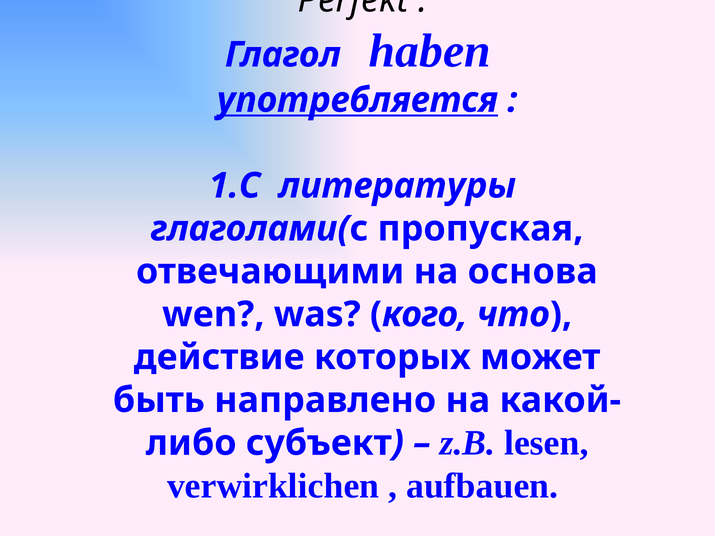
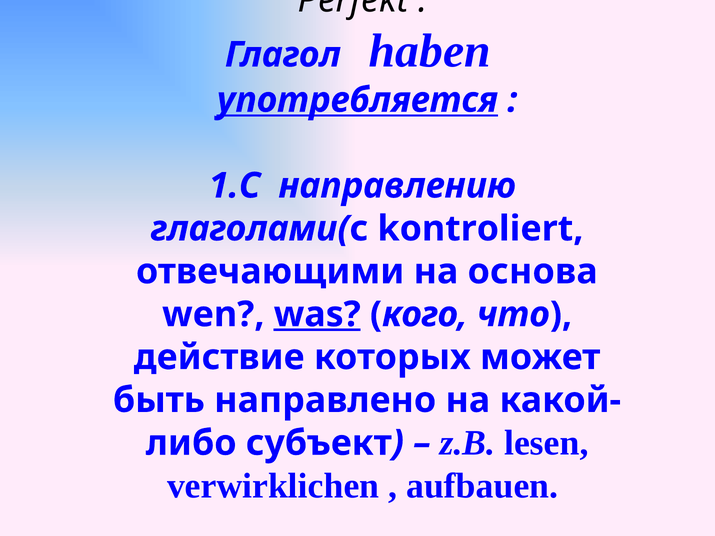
литературы: литературы -> направлению (397, 186)
пропуская: пропуская -> kontroliert (480, 229)
was underline: none -> present (317, 315)
